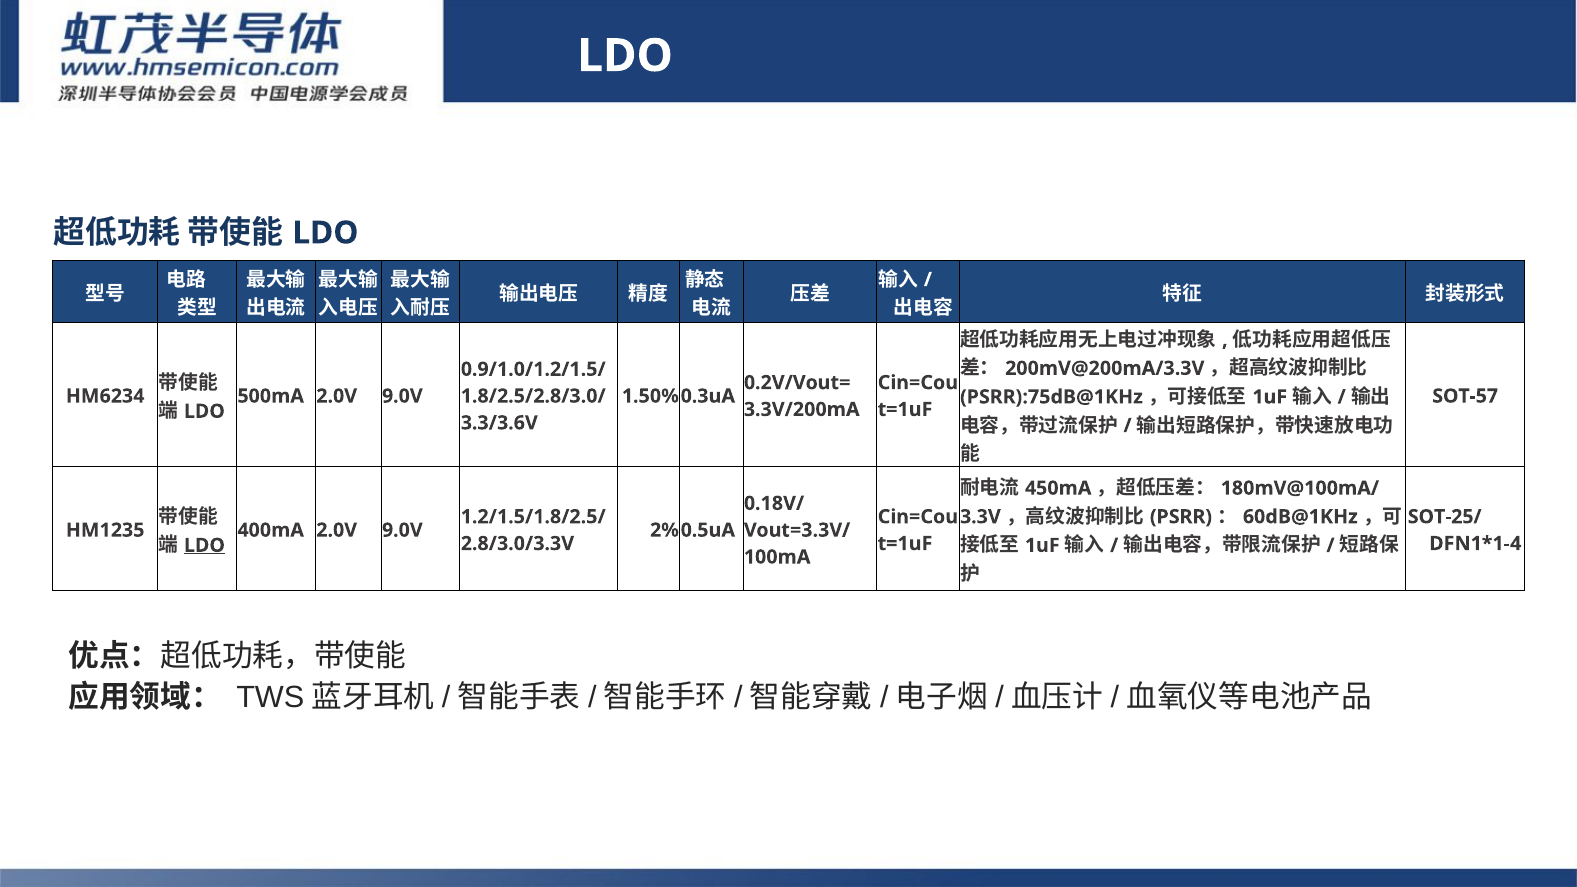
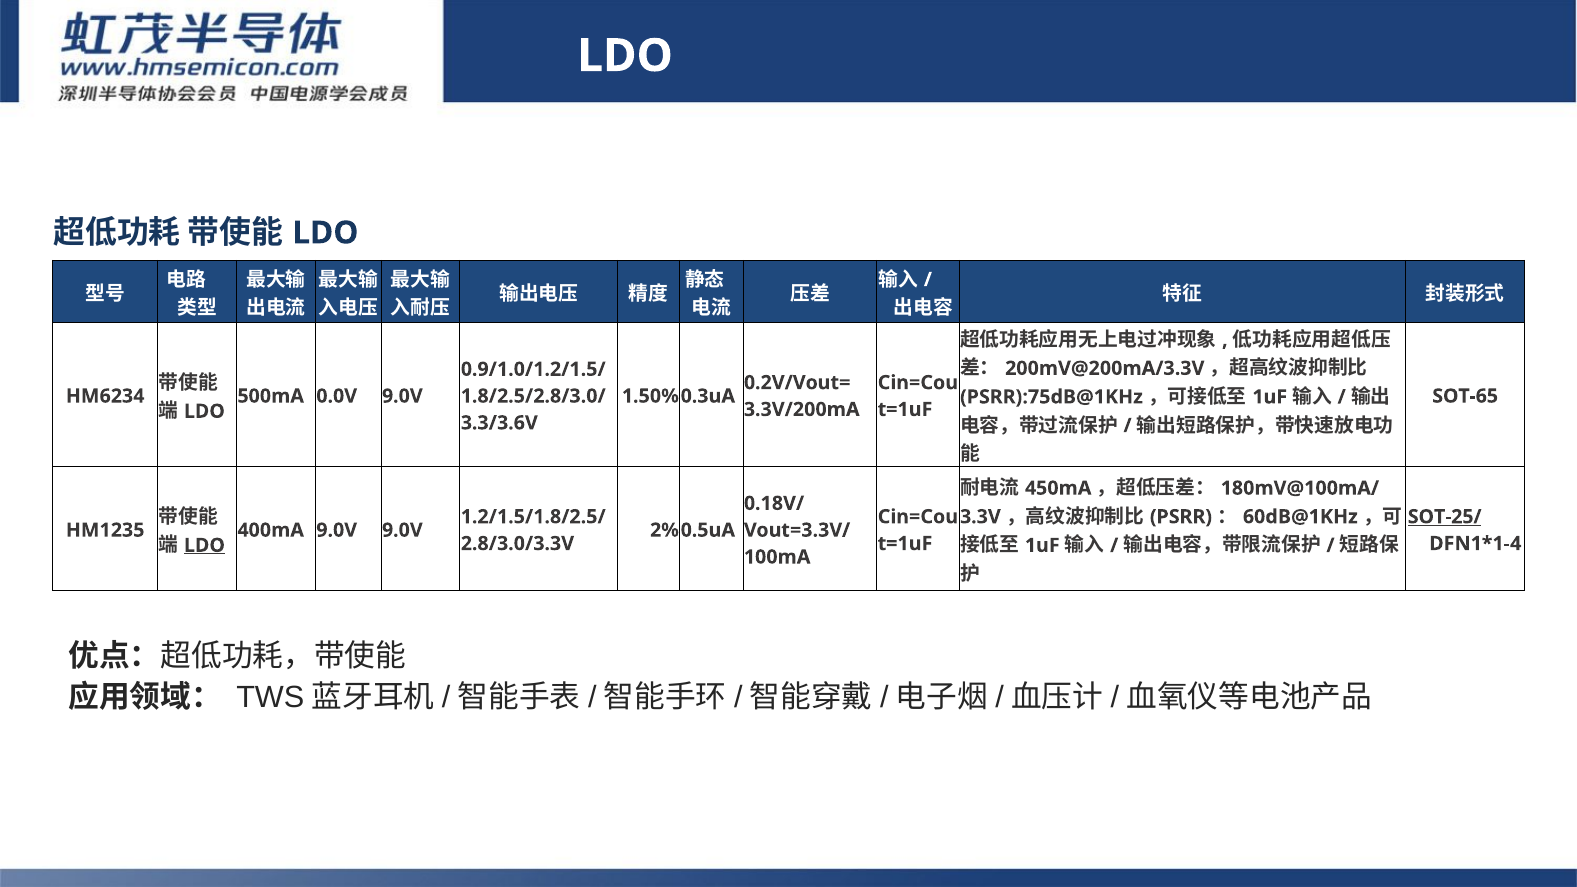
500mA 2.0V: 2.0V -> 0.0V (337, 396)
SOT-57: SOT-57 -> SOT-65 (1465, 396)
SOT-25/ underline: none -> present (1445, 517)
400mA 2.0V: 2.0V -> 9.0V (337, 530)
